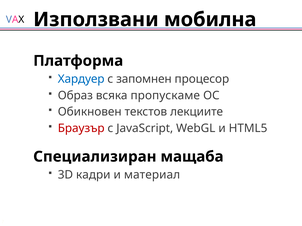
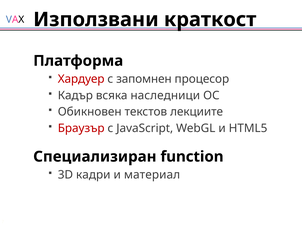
мобилна: мобилна -> краткост (210, 20)
Хардуер colour: blue -> red (81, 79)
Образ: Образ -> Кадър (75, 96)
пропускаме: пропускаме -> наследници (165, 96)
мащаба: мащаба -> function (192, 157)
